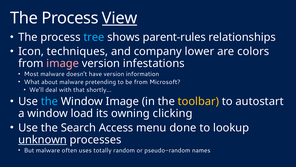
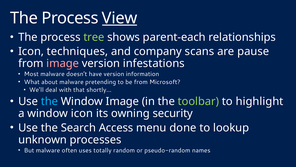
tree colour: light blue -> light green (94, 37)
parent-rules: parent-rules -> parent-each (174, 37)
lower: lower -> scans (200, 51)
colors: colors -> pause (253, 51)
toolbar colour: yellow -> light green (198, 101)
autostart: autostart -> highlight (260, 101)
window load: load -> icon (82, 113)
clicking: clicking -> security (173, 113)
unknown underline: present -> none (43, 139)
